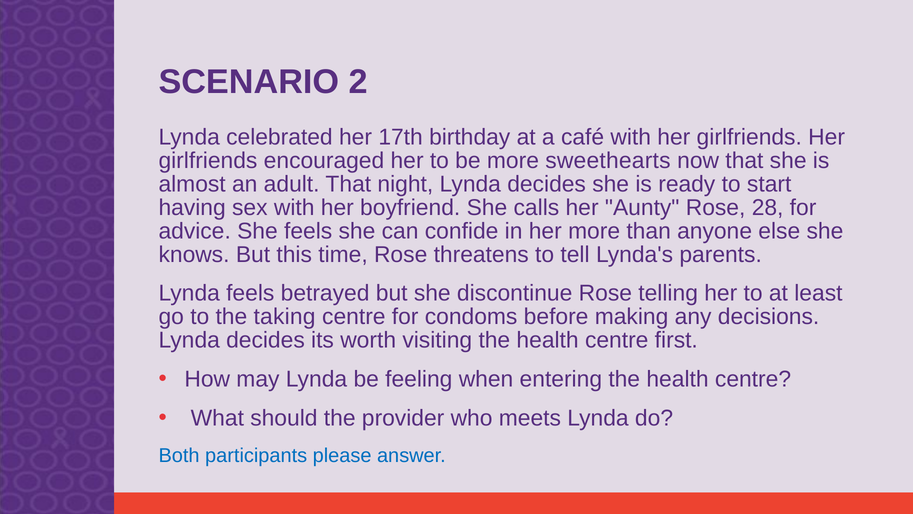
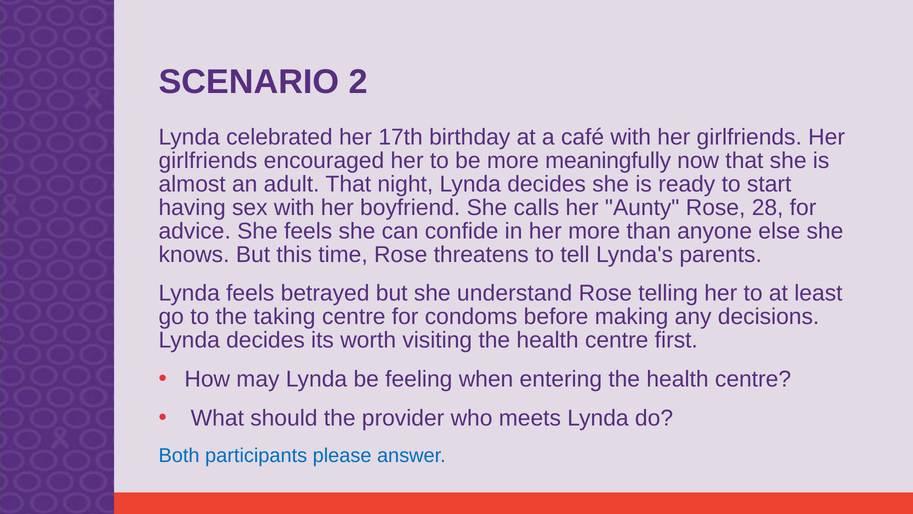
sweethearts: sweethearts -> meaningfully (608, 161)
discontinue: discontinue -> understand (515, 293)
